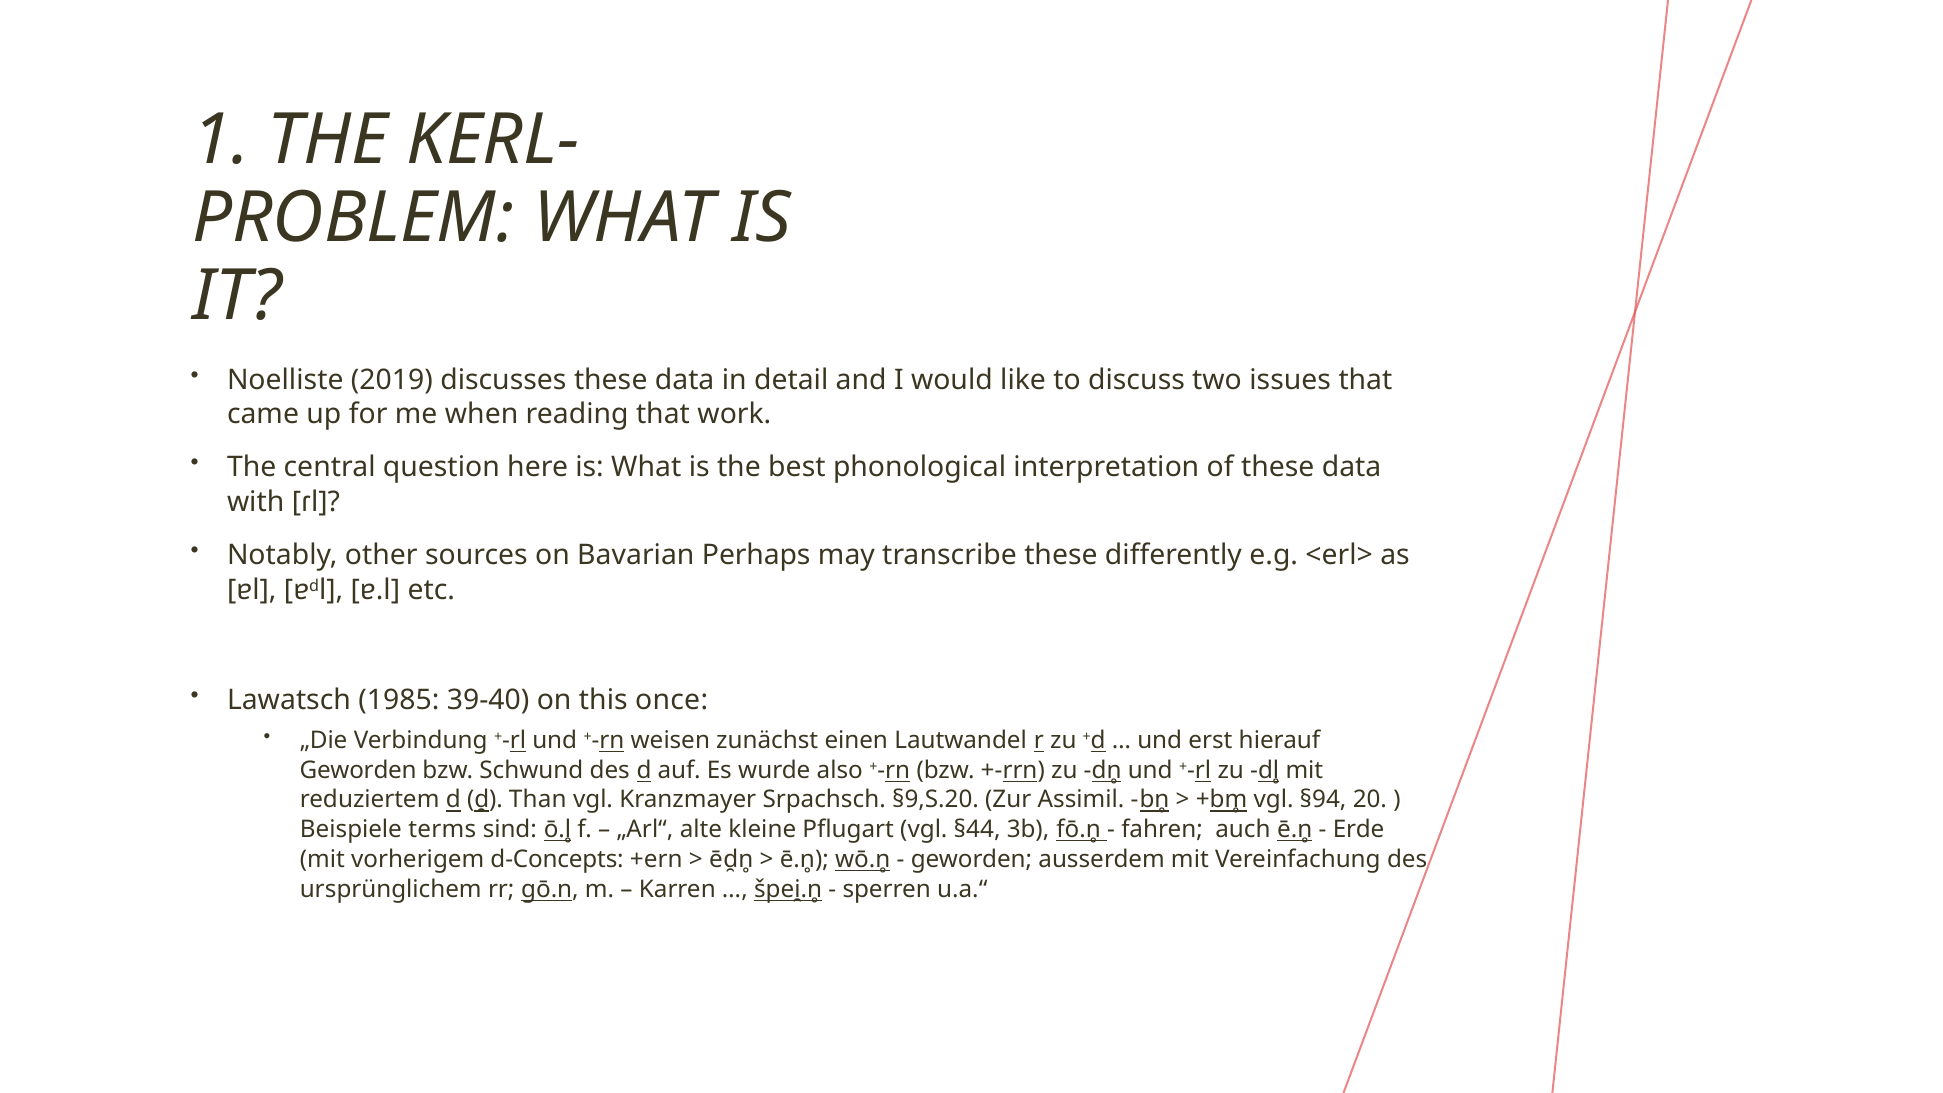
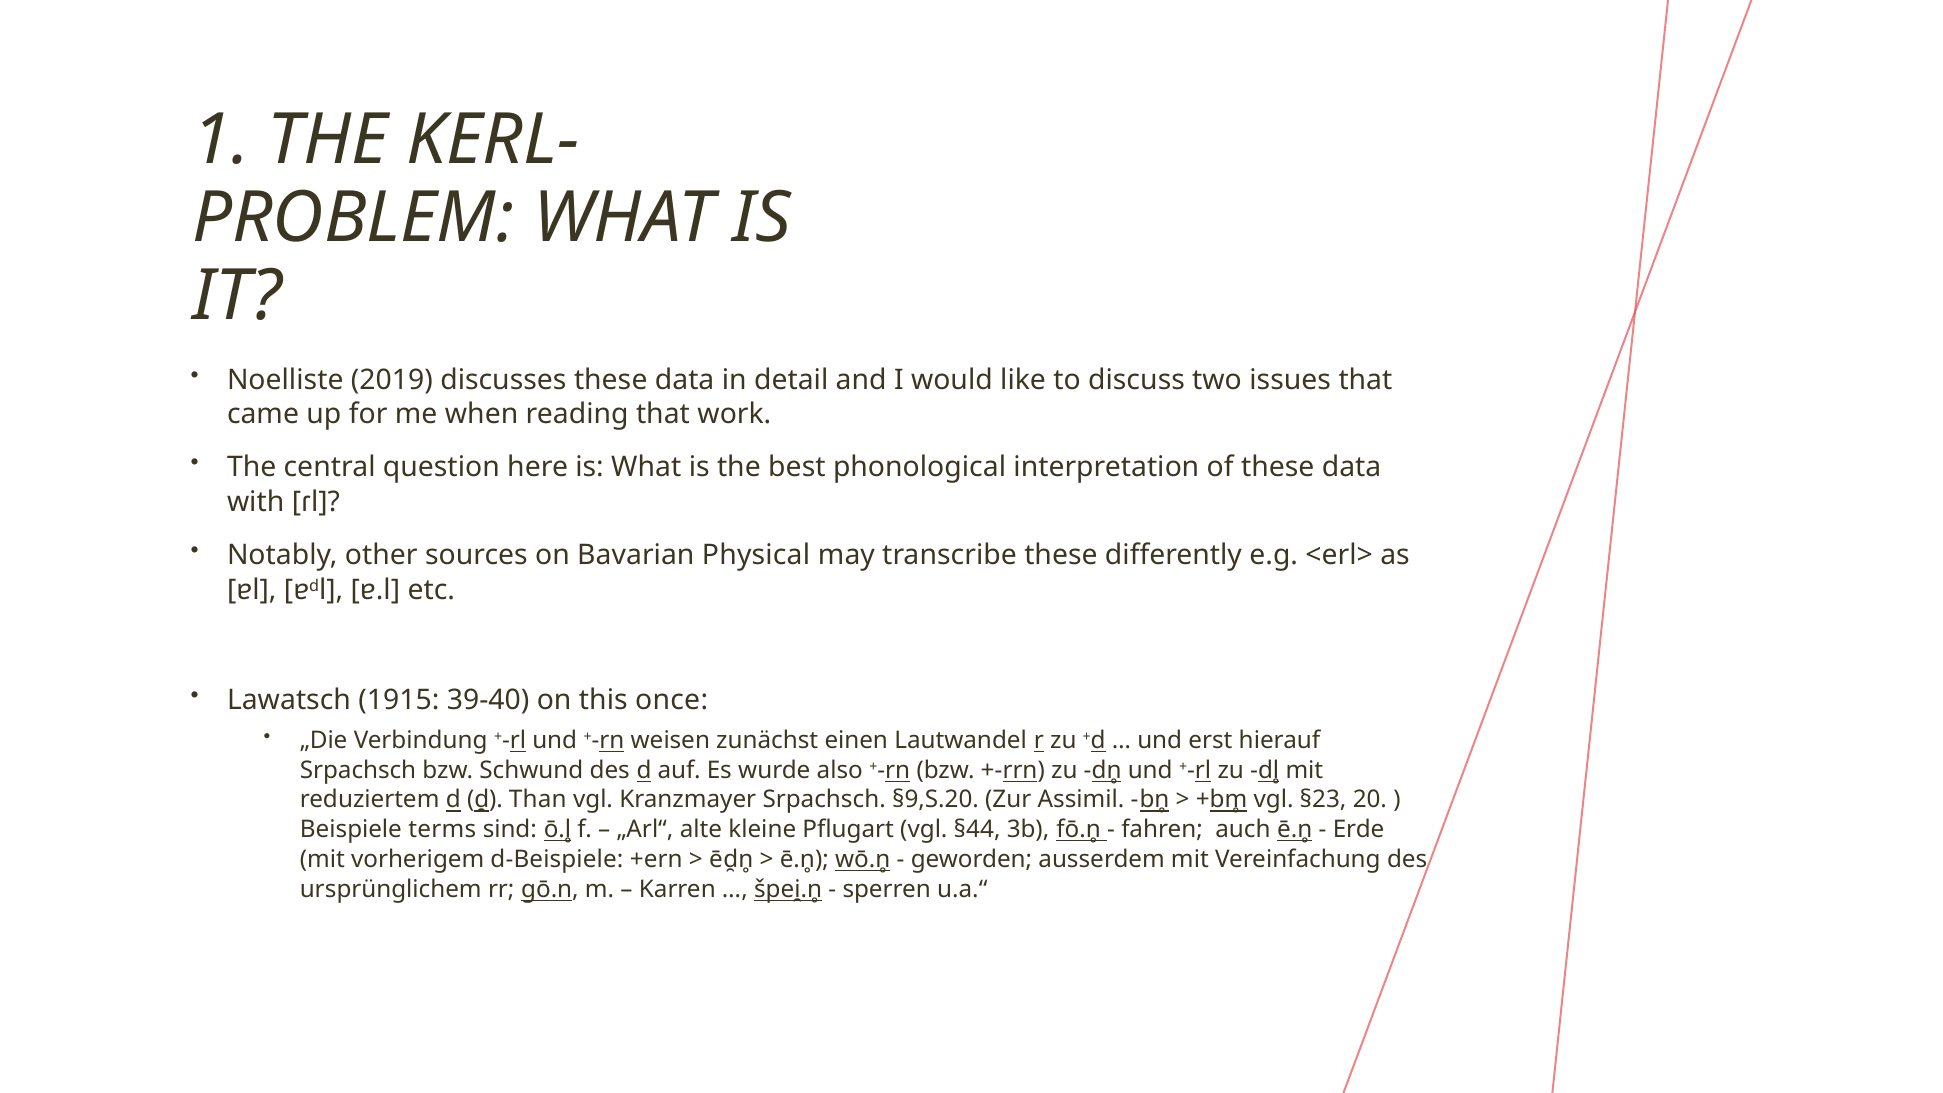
Perhaps: Perhaps -> Physical (756, 555)
1985: 1985 -> 1915 (399, 700)
Geworden: Geworden -> Srpachsch (358, 770)
§94: §94 -> §23 (1323, 800)
d-Concepts: d-Concepts -> d-Beispiele (557, 859)
